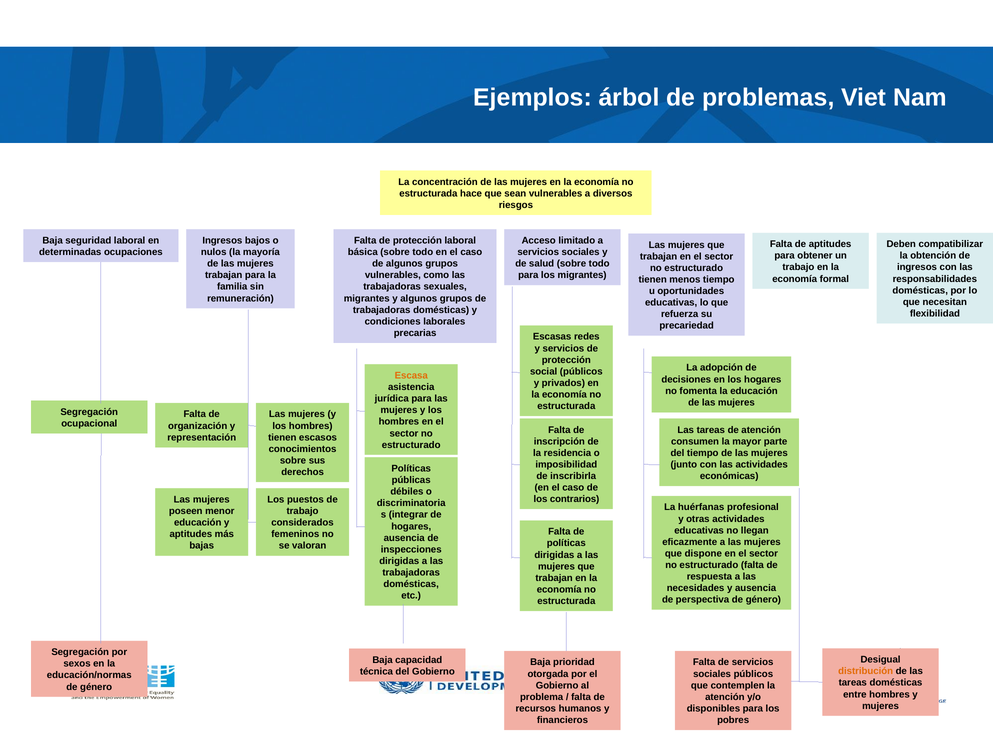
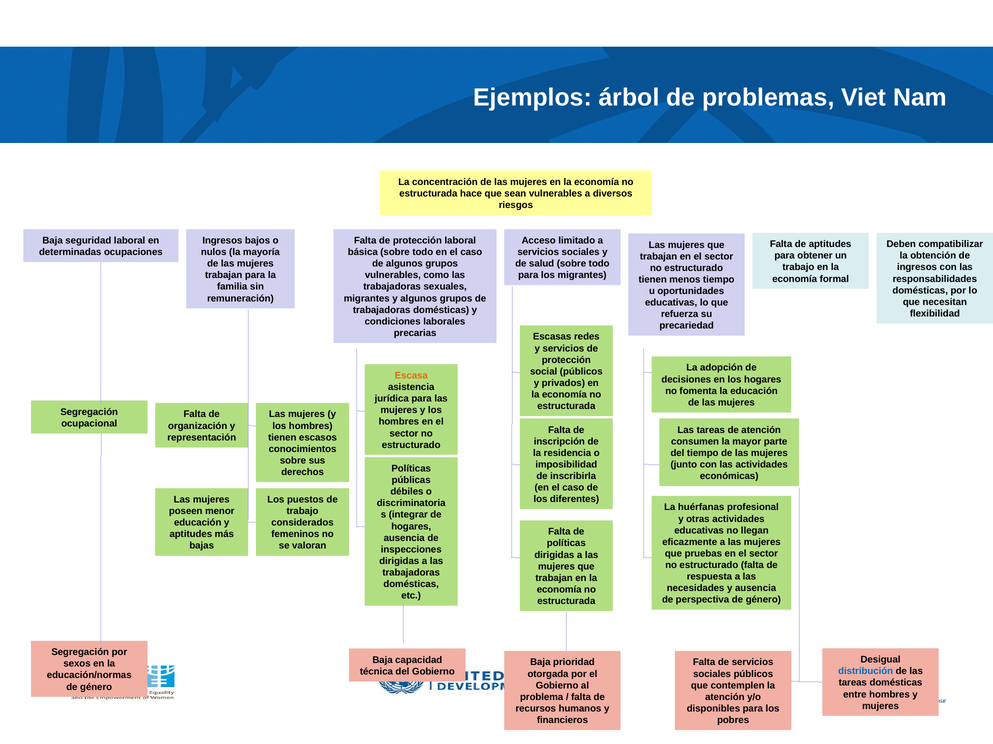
contrarios: contrarios -> diferentes (575, 500)
dispone: dispone -> pruebas (703, 554)
distribución colour: orange -> blue (866, 672)
